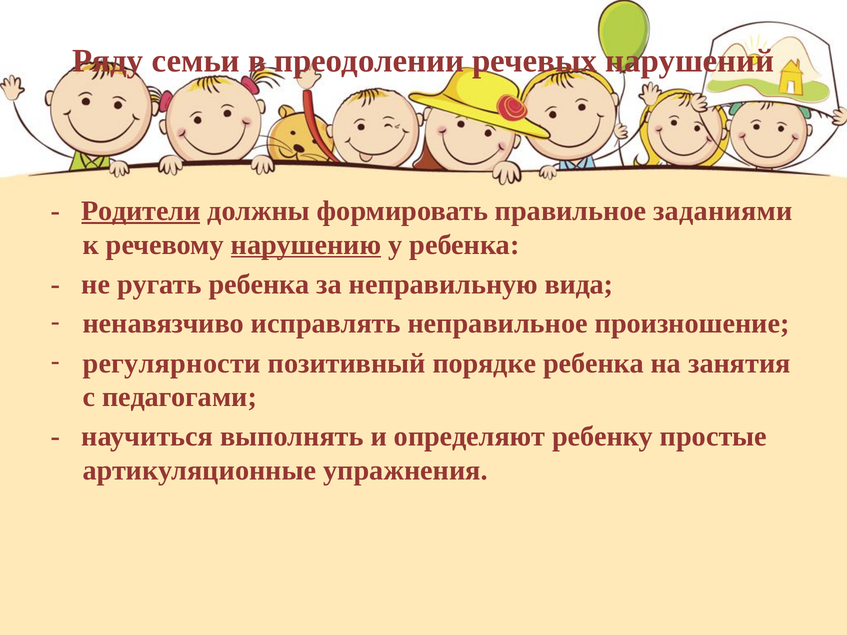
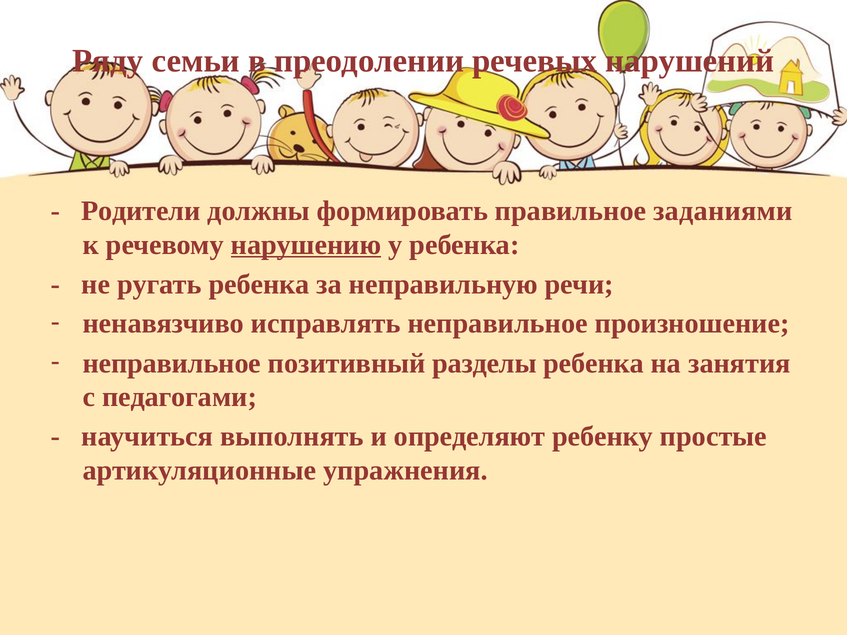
Родители underline: present -> none (141, 211)
вида: вида -> речи (579, 284)
регулярности: регулярности -> неправильное (172, 363)
порядке: порядке -> разделы (485, 363)
